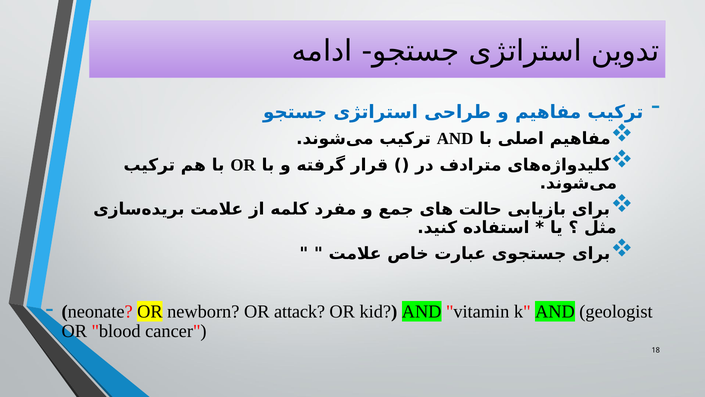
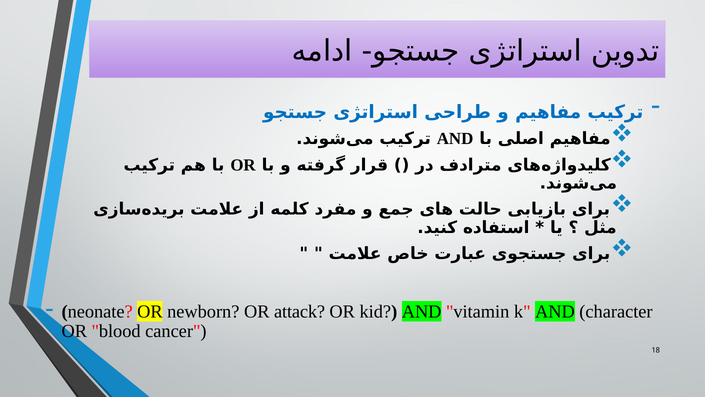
geologist: geologist -> character (616, 311)
